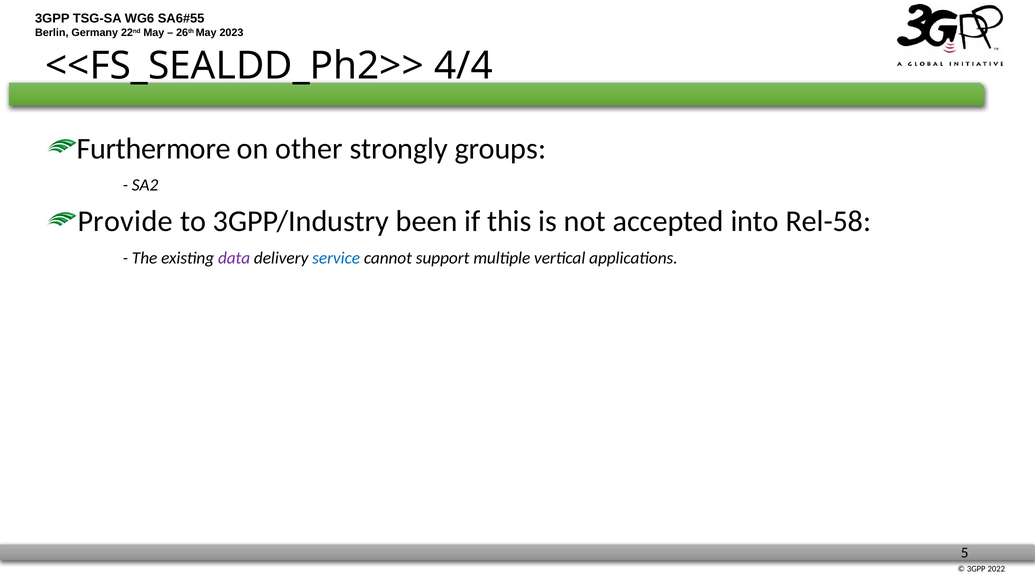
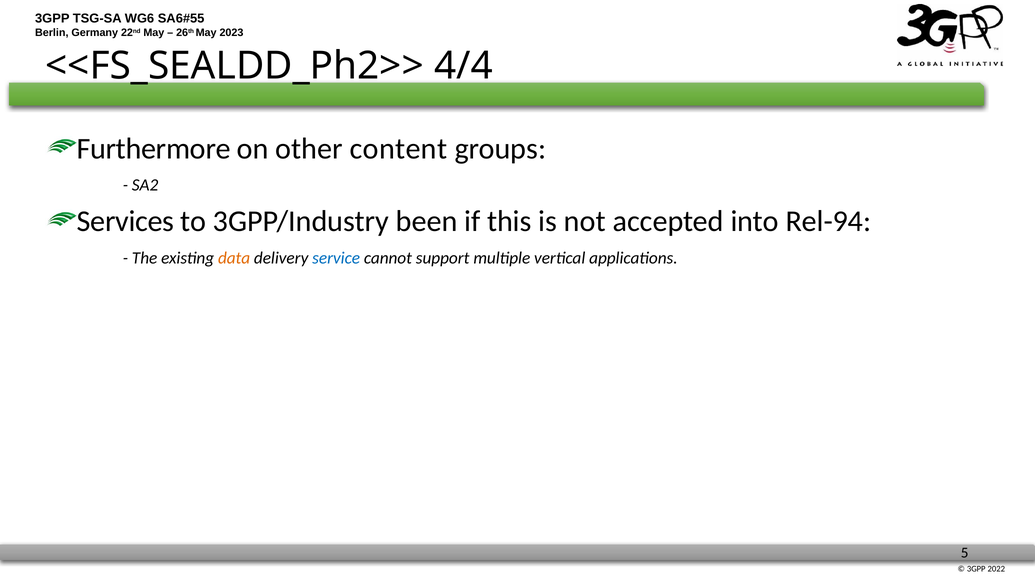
strongly: strongly -> content (398, 149)
Provide: Provide -> Services (125, 221)
Rel-58: Rel-58 -> Rel-94 (828, 221)
data colour: purple -> orange (234, 258)
